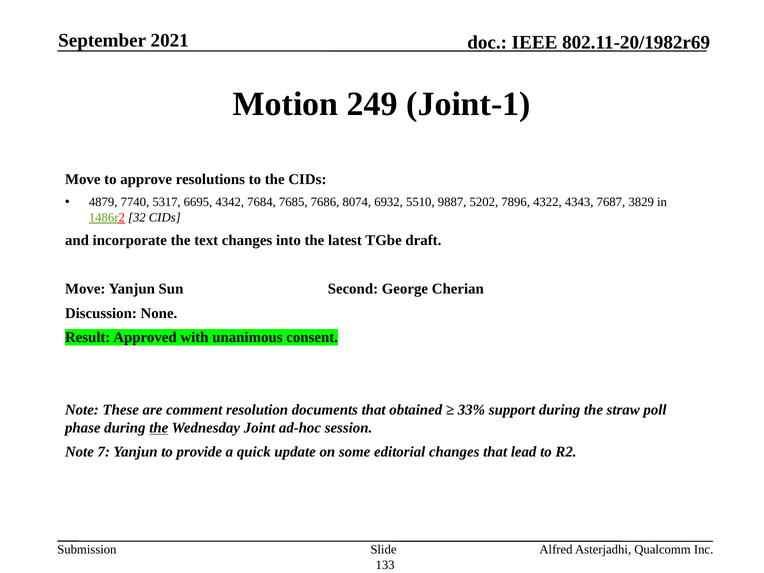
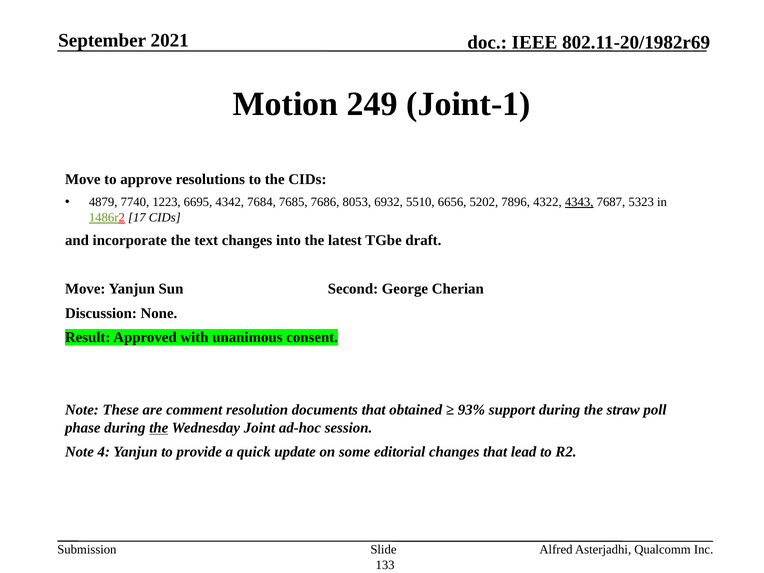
5317: 5317 -> 1223 (167, 202)
8074: 8074 -> 8053 (357, 202)
9887: 9887 -> 6656 (452, 202)
4343 underline: none -> present (579, 202)
3829: 3829 -> 5323 (641, 202)
32: 32 -> 17 (137, 217)
33%: 33% -> 93% (471, 410)
7: 7 -> 4 (104, 452)
